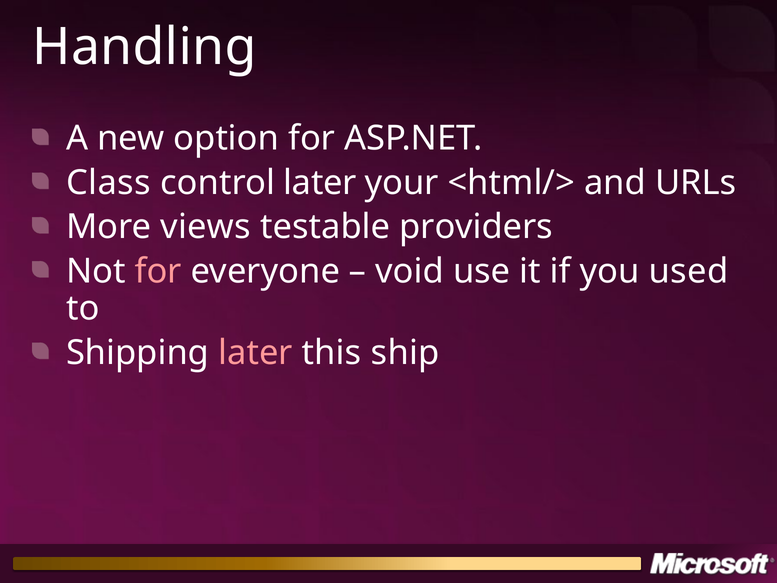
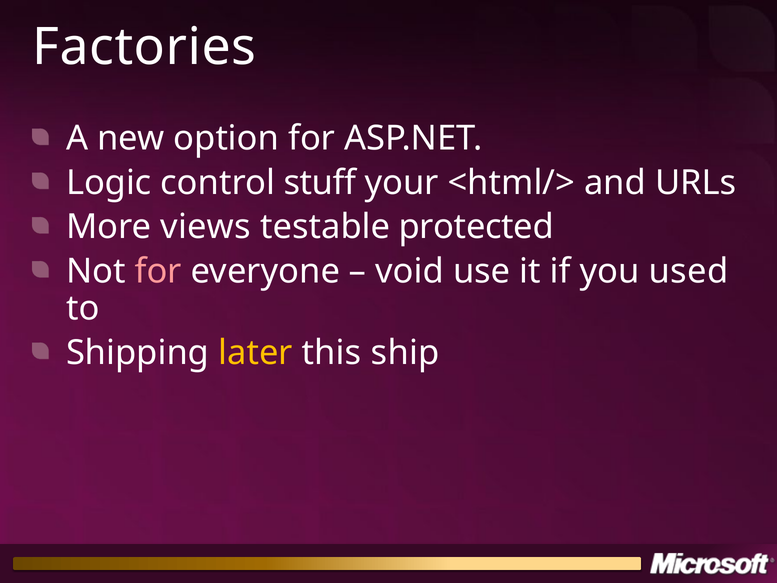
Handling: Handling -> Factories (144, 47)
Class: Class -> Logic (109, 183)
control later: later -> stuff (320, 183)
providers: providers -> protected (476, 227)
later colour: pink -> yellow (255, 353)
